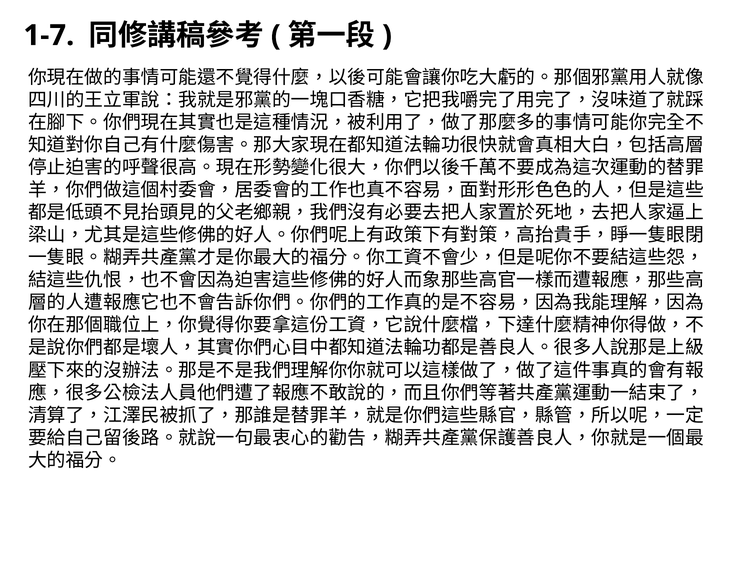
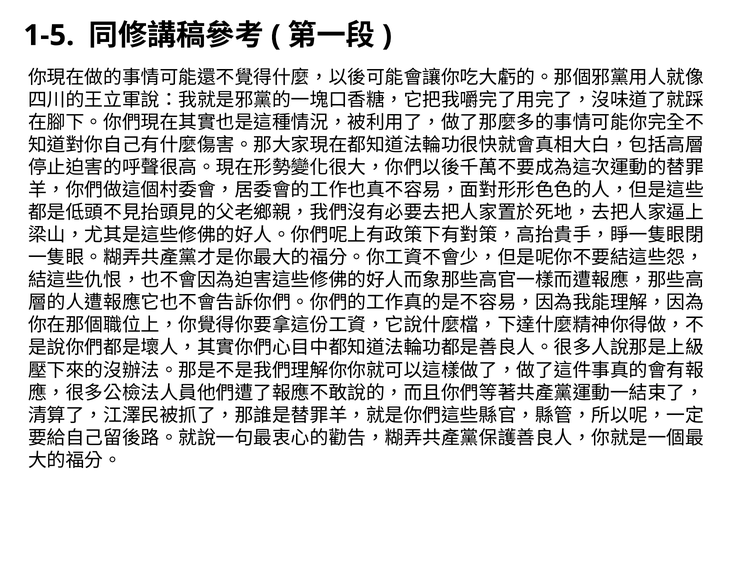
1-7: 1-7 -> 1-5 (49, 35)
